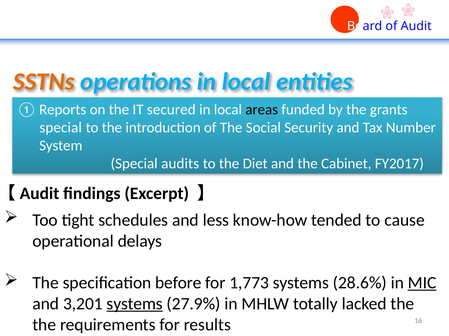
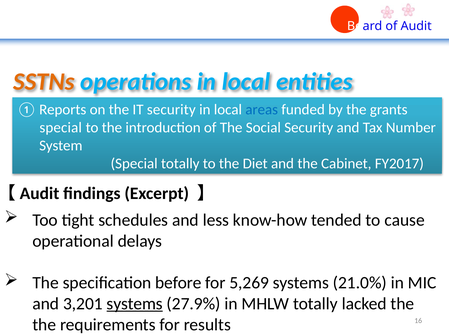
IT secured: secured -> security (171, 110)
areas colour: black -> blue (262, 110)
Special audits: audits -> totally (180, 164)
1,773: 1,773 -> 5,269 (249, 283)
28.6%: 28.6% -> 21.0% (360, 283)
MIC underline: present -> none (422, 283)
